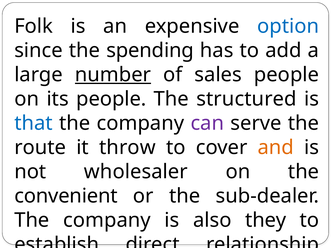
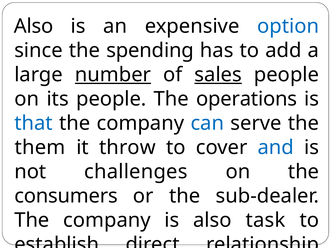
Folk: Folk -> Also (34, 26)
sales underline: none -> present (218, 75)
structured: structured -> operations (247, 99)
can colour: purple -> blue (207, 123)
route: route -> them (40, 148)
and colour: orange -> blue (276, 148)
wholesaler: wholesaler -> challenges (136, 172)
convenient: convenient -> consumers (66, 196)
they: they -> task (265, 220)
